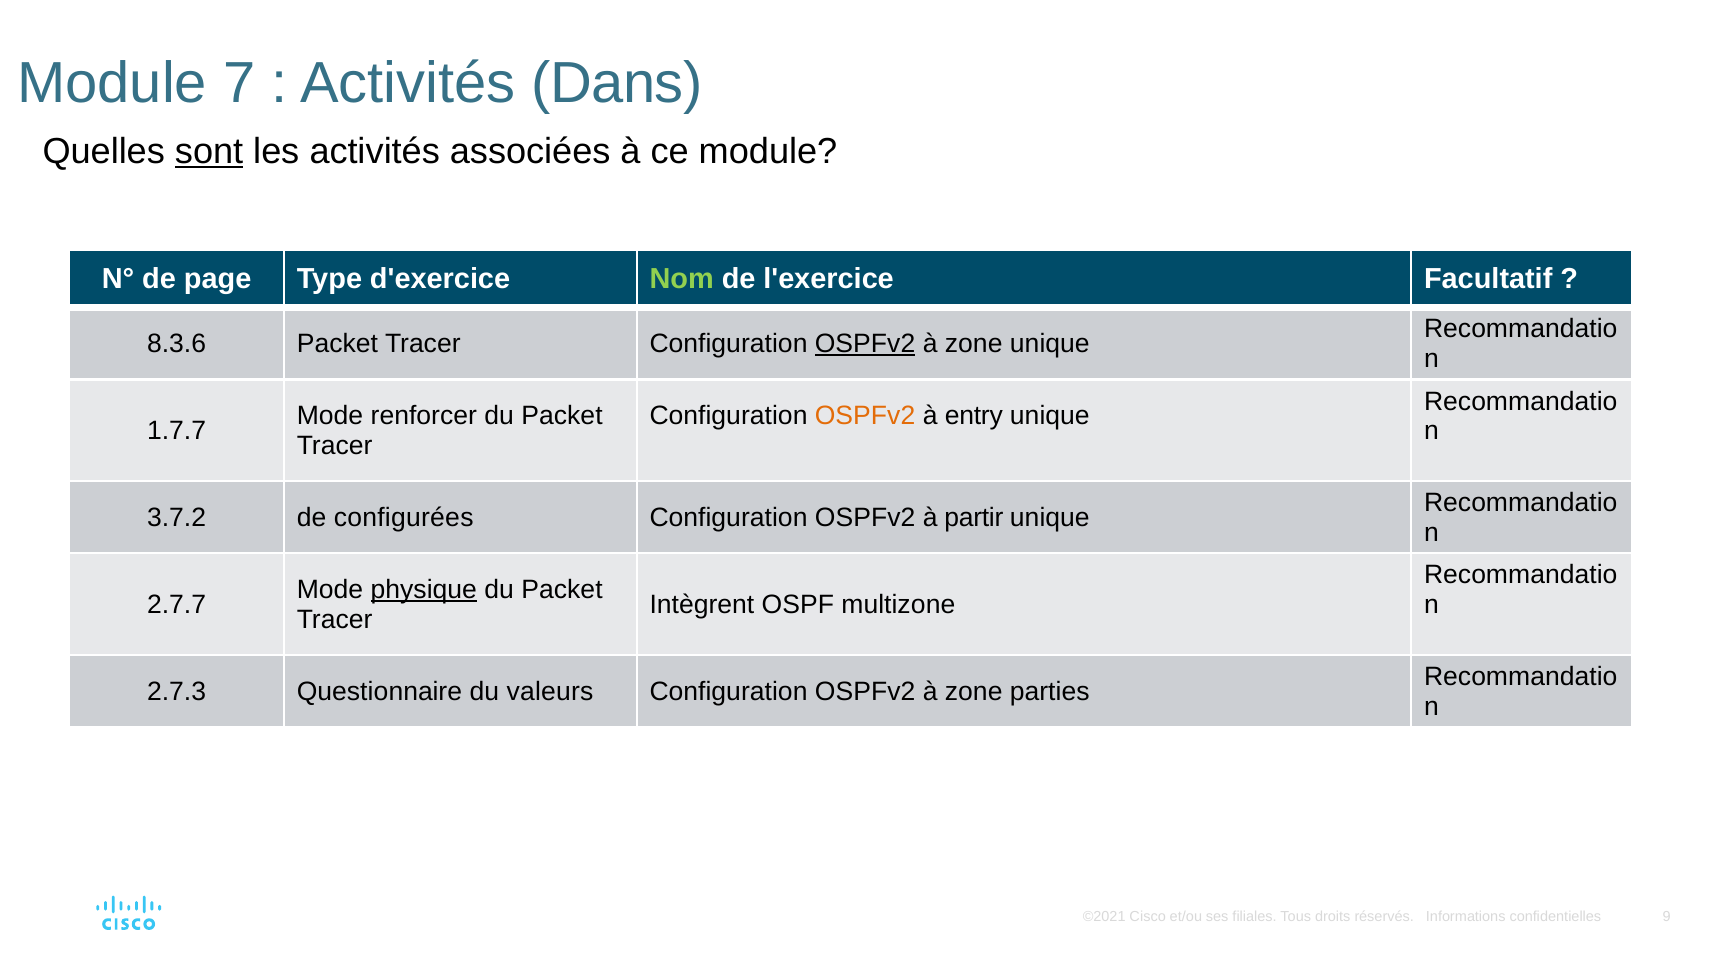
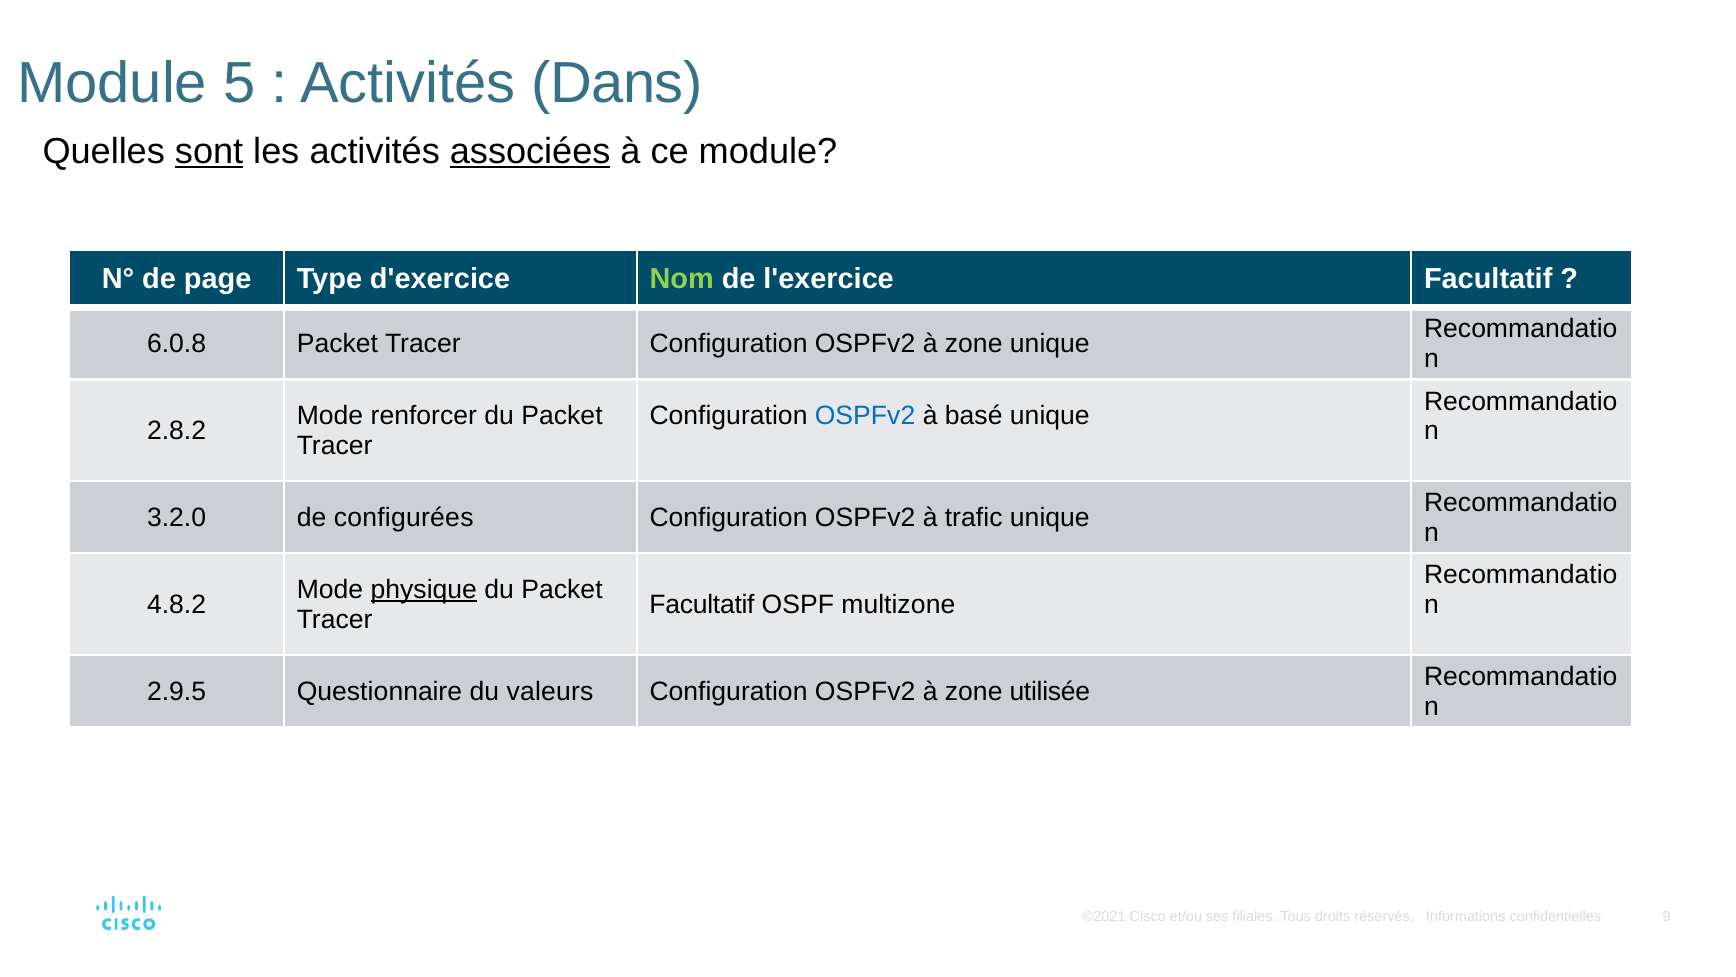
7: 7 -> 5 (239, 84)
associées underline: none -> present (530, 151)
8.3.6: 8.3.6 -> 6.0.8 (177, 344)
OSPFv2 underline: present -> none (865, 344)
OSPFv2 colour: orange -> blue (865, 416)
entry: entry -> basé (974, 416)
1.7.7: 1.7.7 -> 2.8.2 (177, 431)
3.7.2: 3.7.2 -> 3.2.0 (177, 517)
partir: partir -> trafic (974, 517)
2.7.7: 2.7.7 -> 4.8.2 (177, 604)
Intègrent: Intègrent -> Facultatif (702, 604)
2.7.3: 2.7.3 -> 2.9.5 (177, 691)
parties: parties -> utilisée (1050, 691)
